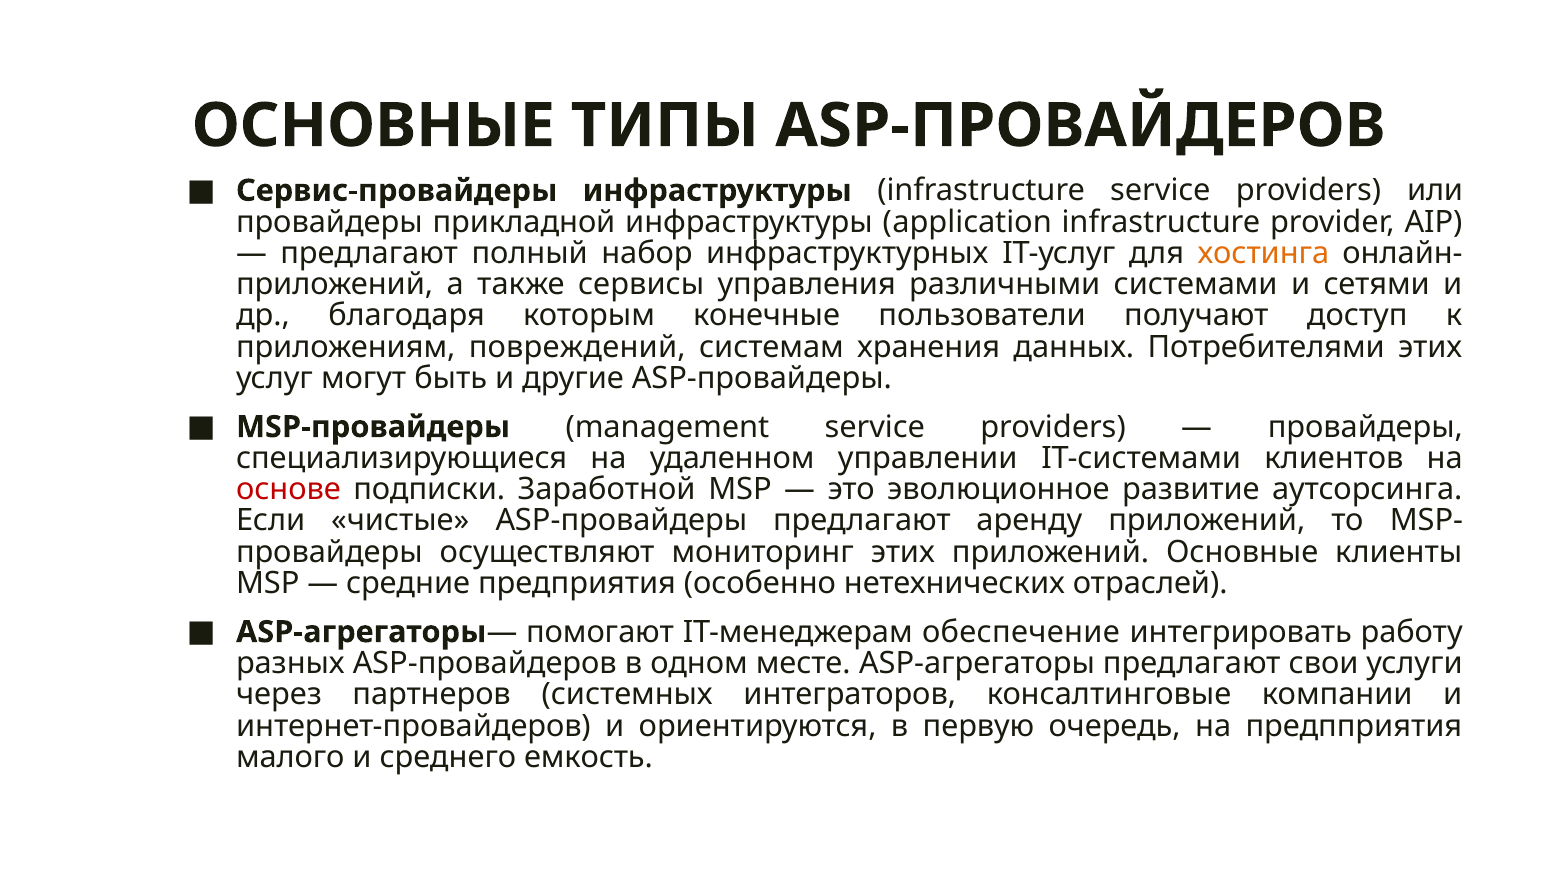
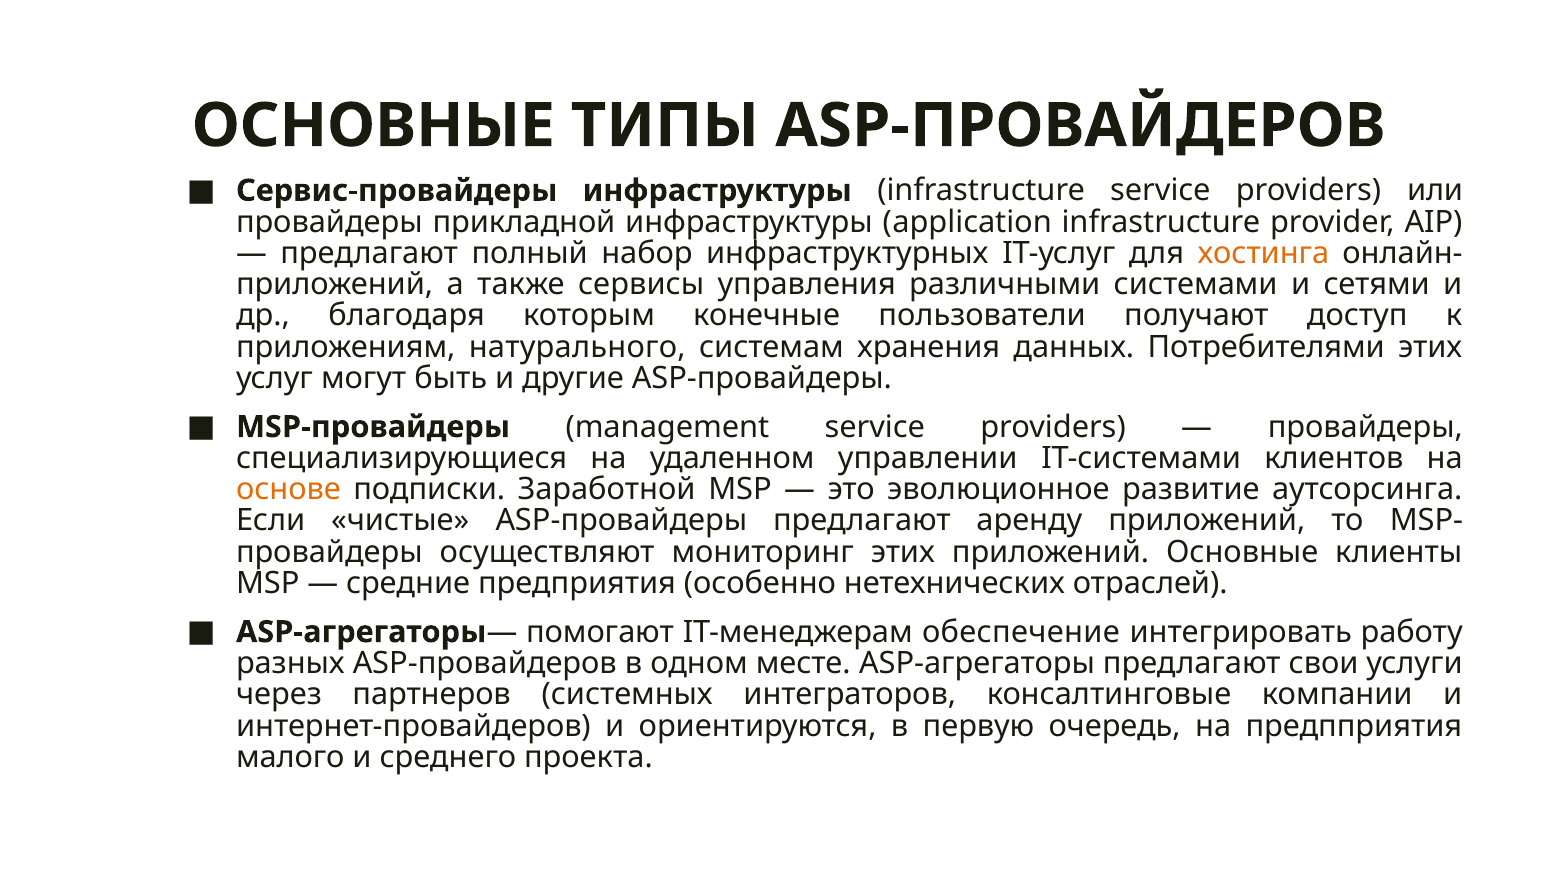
повреждений: повреждений -> натурального (577, 347)
основе colour: red -> orange (288, 490)
емкость: емкость -> проекта (588, 757)
